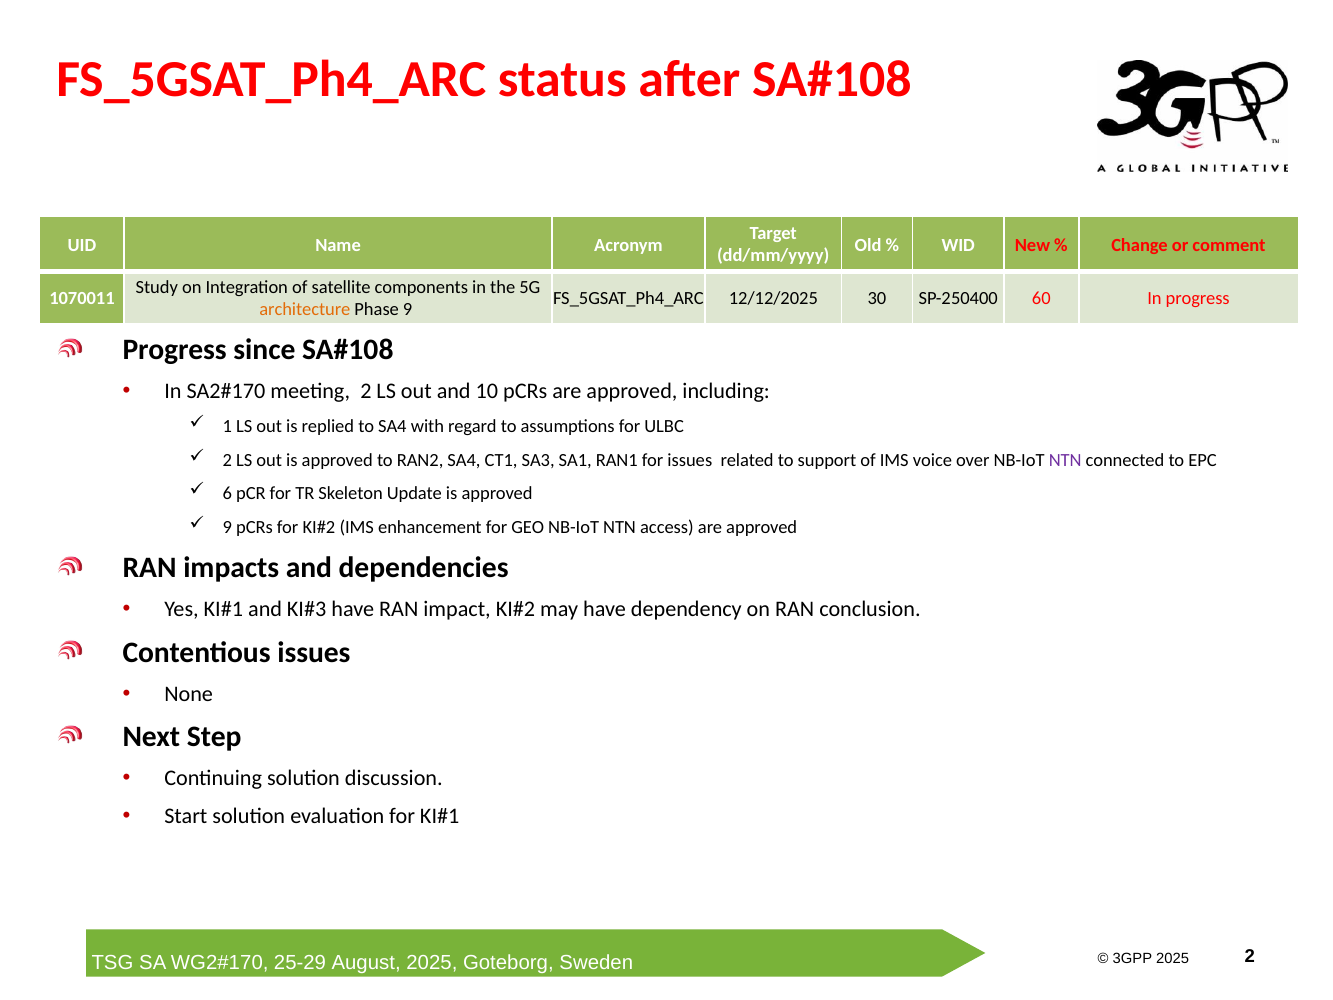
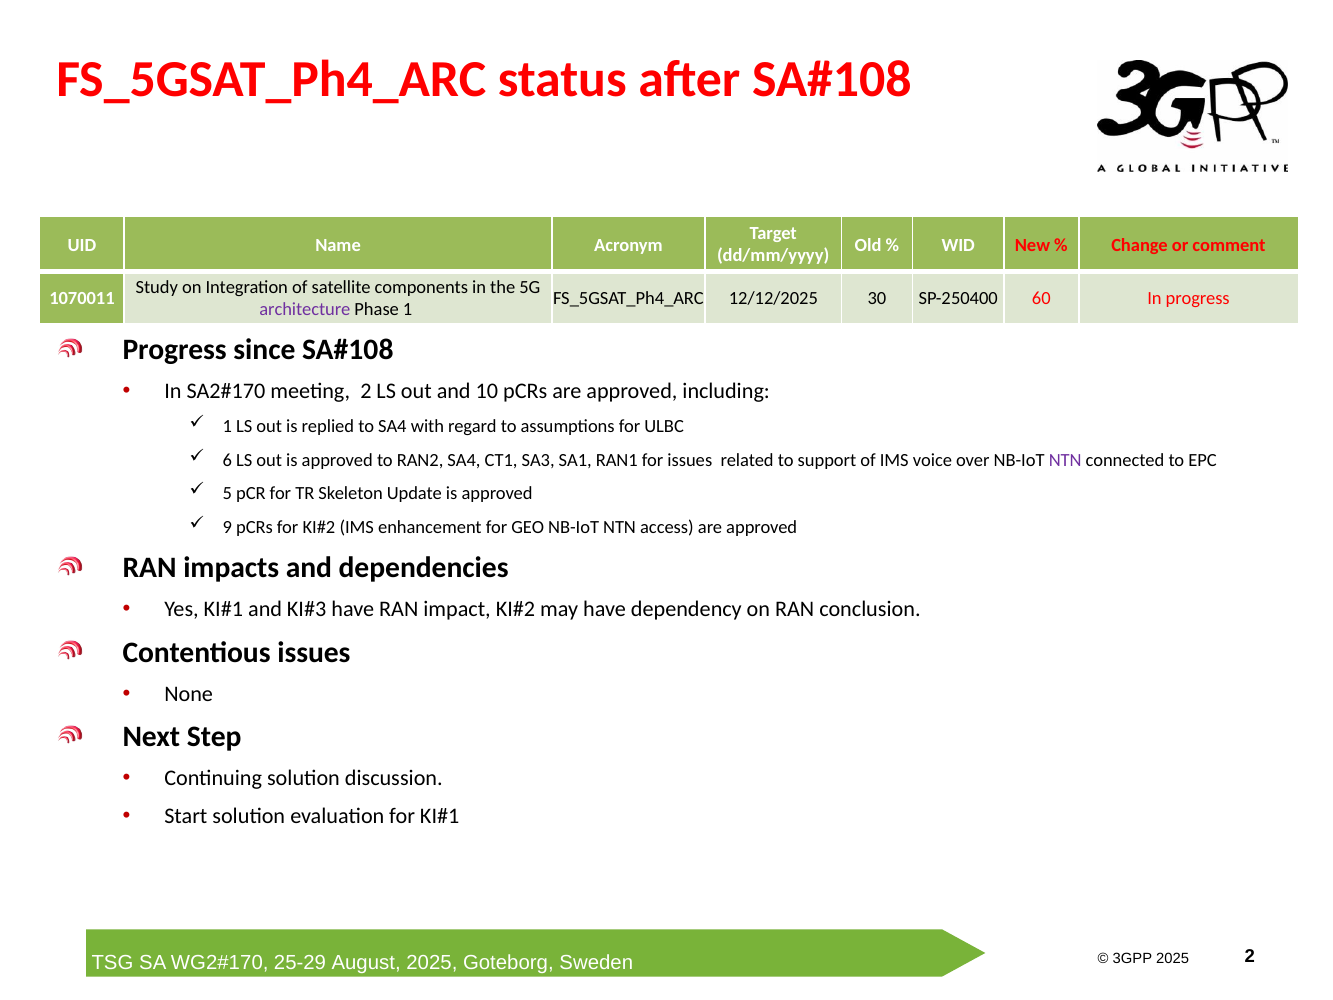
architecture colour: orange -> purple (305, 309)
Phase 9: 9 -> 1 (408, 309)
2: 2 -> 6 (227, 460)
6: 6 -> 5 (227, 493)
